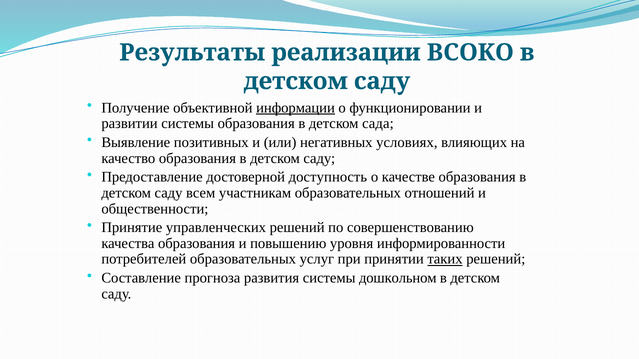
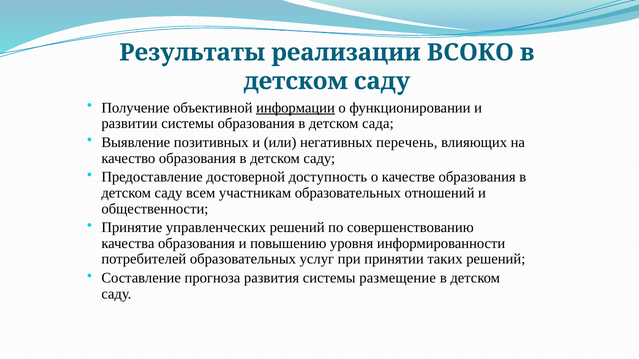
условиях: условиях -> перечень (407, 143)
таких underline: present -> none (445, 259)
дошкольном: дошкольном -> размещение (398, 278)
